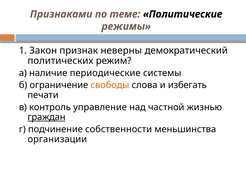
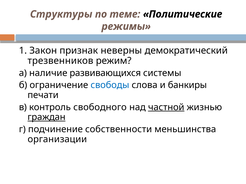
Признаками: Признаками -> Структуры (61, 14)
политических: политических -> трезвенников (60, 61)
периодические: периодические -> развивающихся (105, 73)
свободы colour: orange -> blue (110, 85)
избегать: избегать -> банкиры (187, 85)
управление: управление -> свободного (100, 107)
частной underline: none -> present (166, 107)
